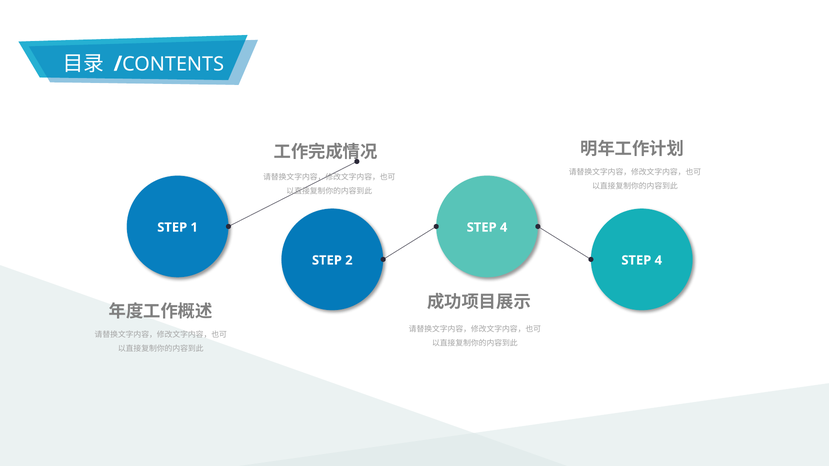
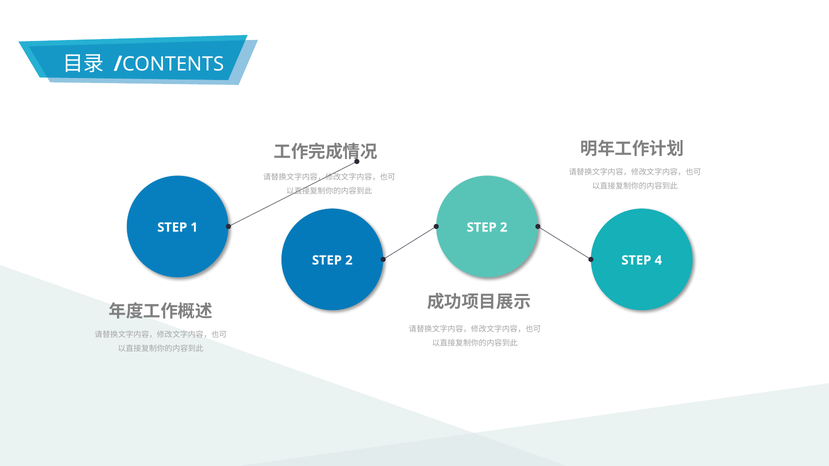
4: 4 -> 2 (504, 228)
